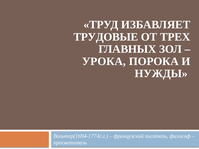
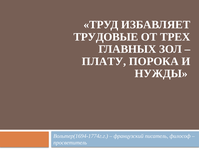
УРОКА: УРОКА -> ПЛАТУ (104, 61)
